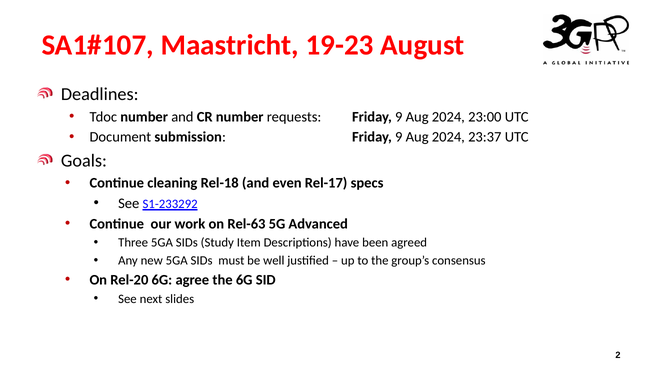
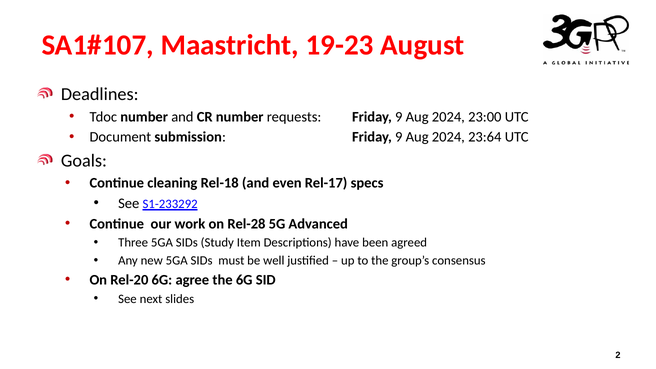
23:37: 23:37 -> 23:64 (485, 137)
Rel-63: Rel-63 -> Rel-28 (246, 224)
